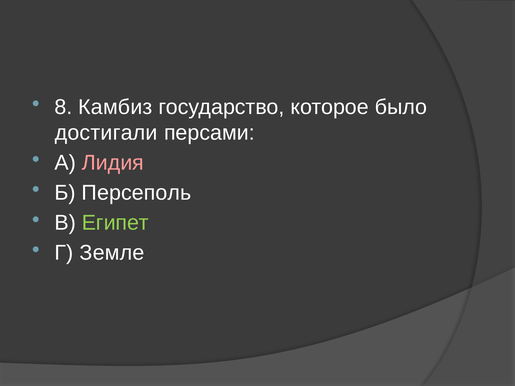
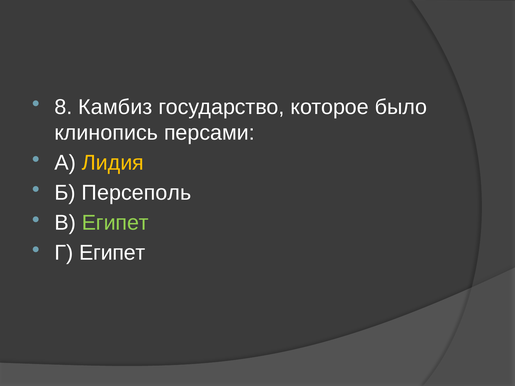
достигали: достигали -> клинопись (106, 133)
Лидия colour: pink -> yellow (113, 163)
Г Земле: Земле -> Египет (112, 253)
